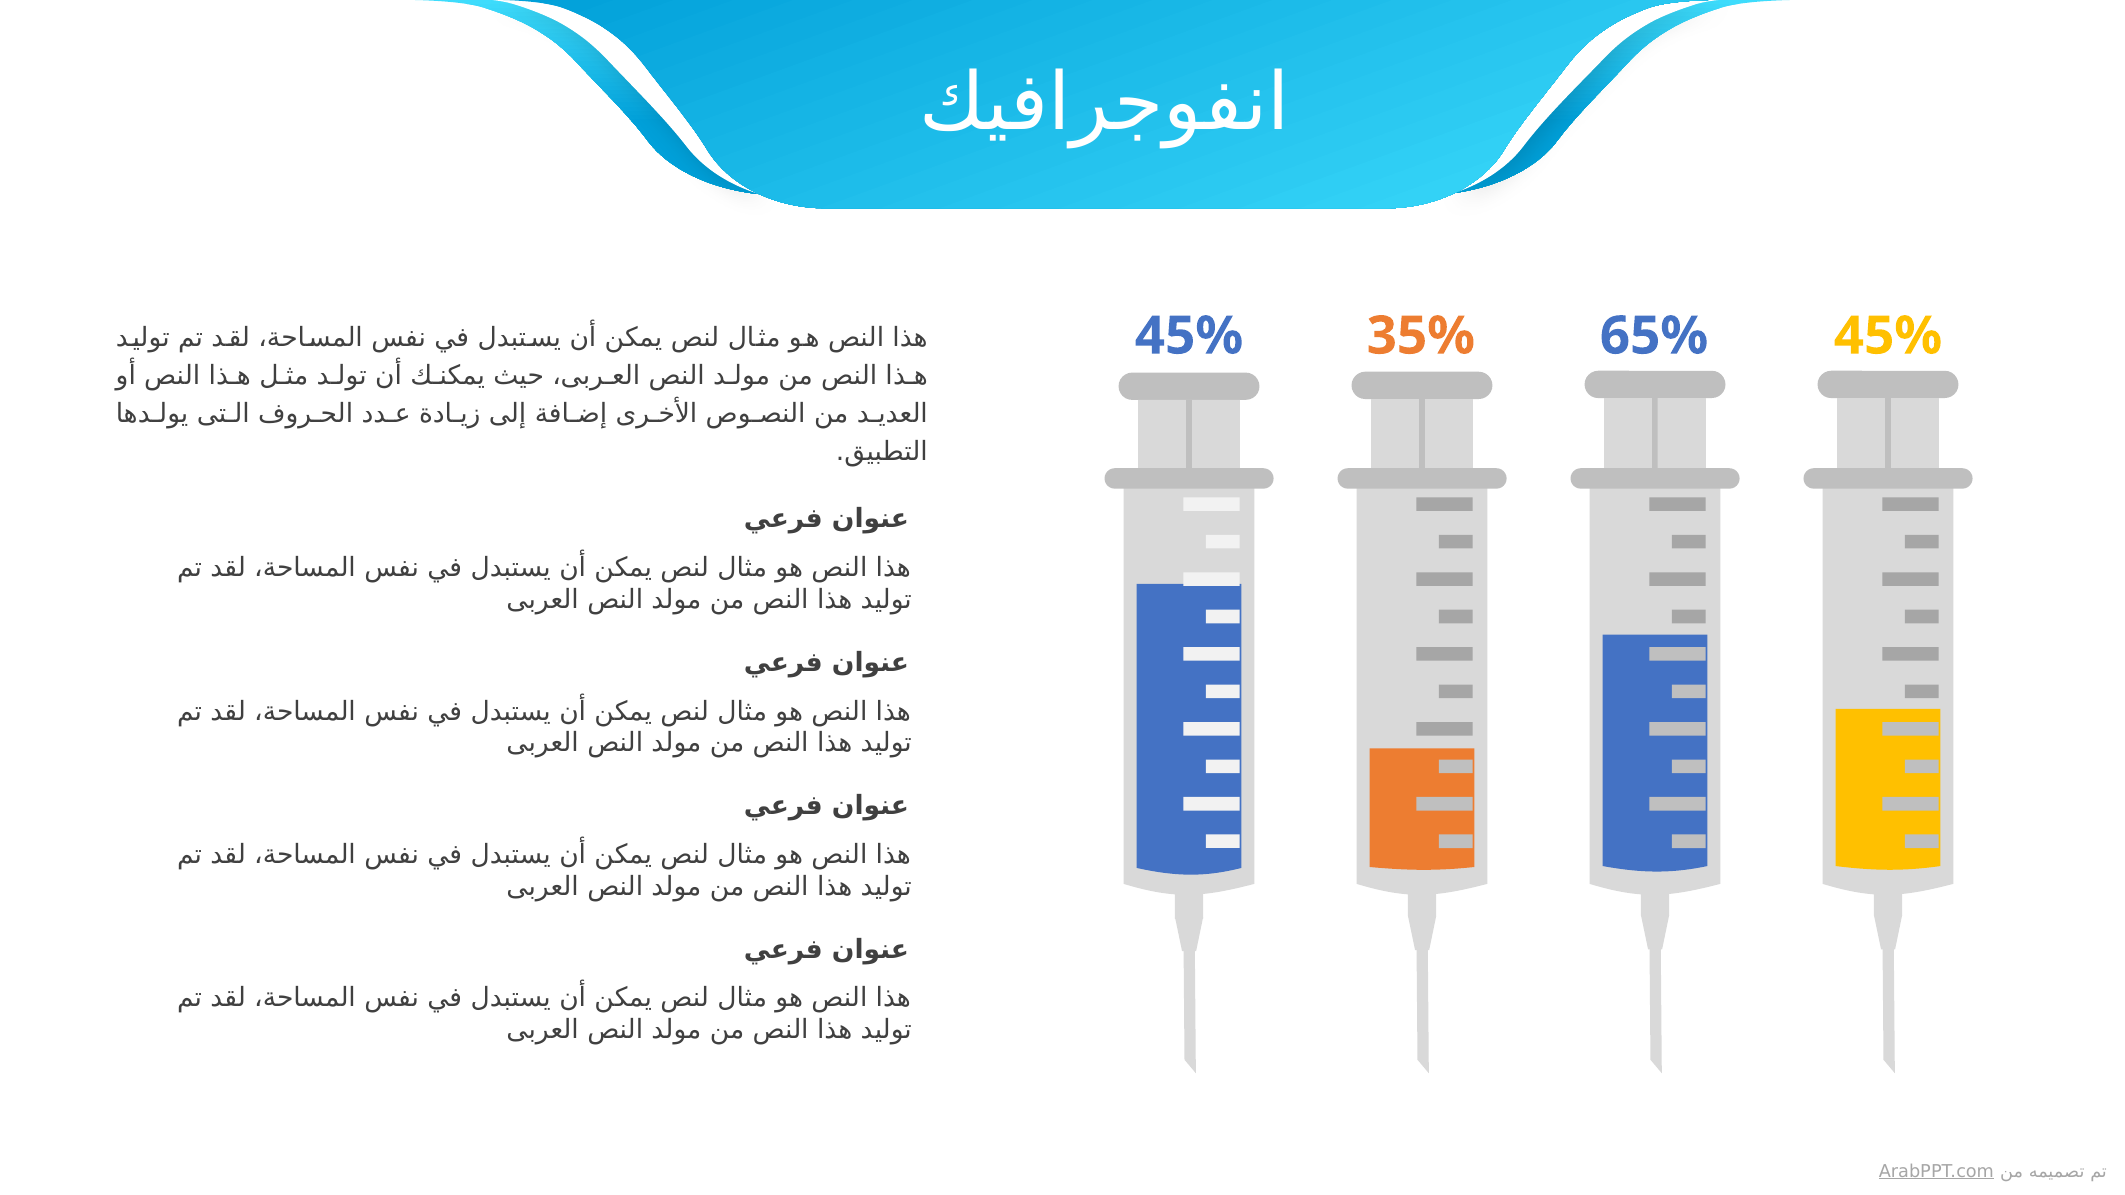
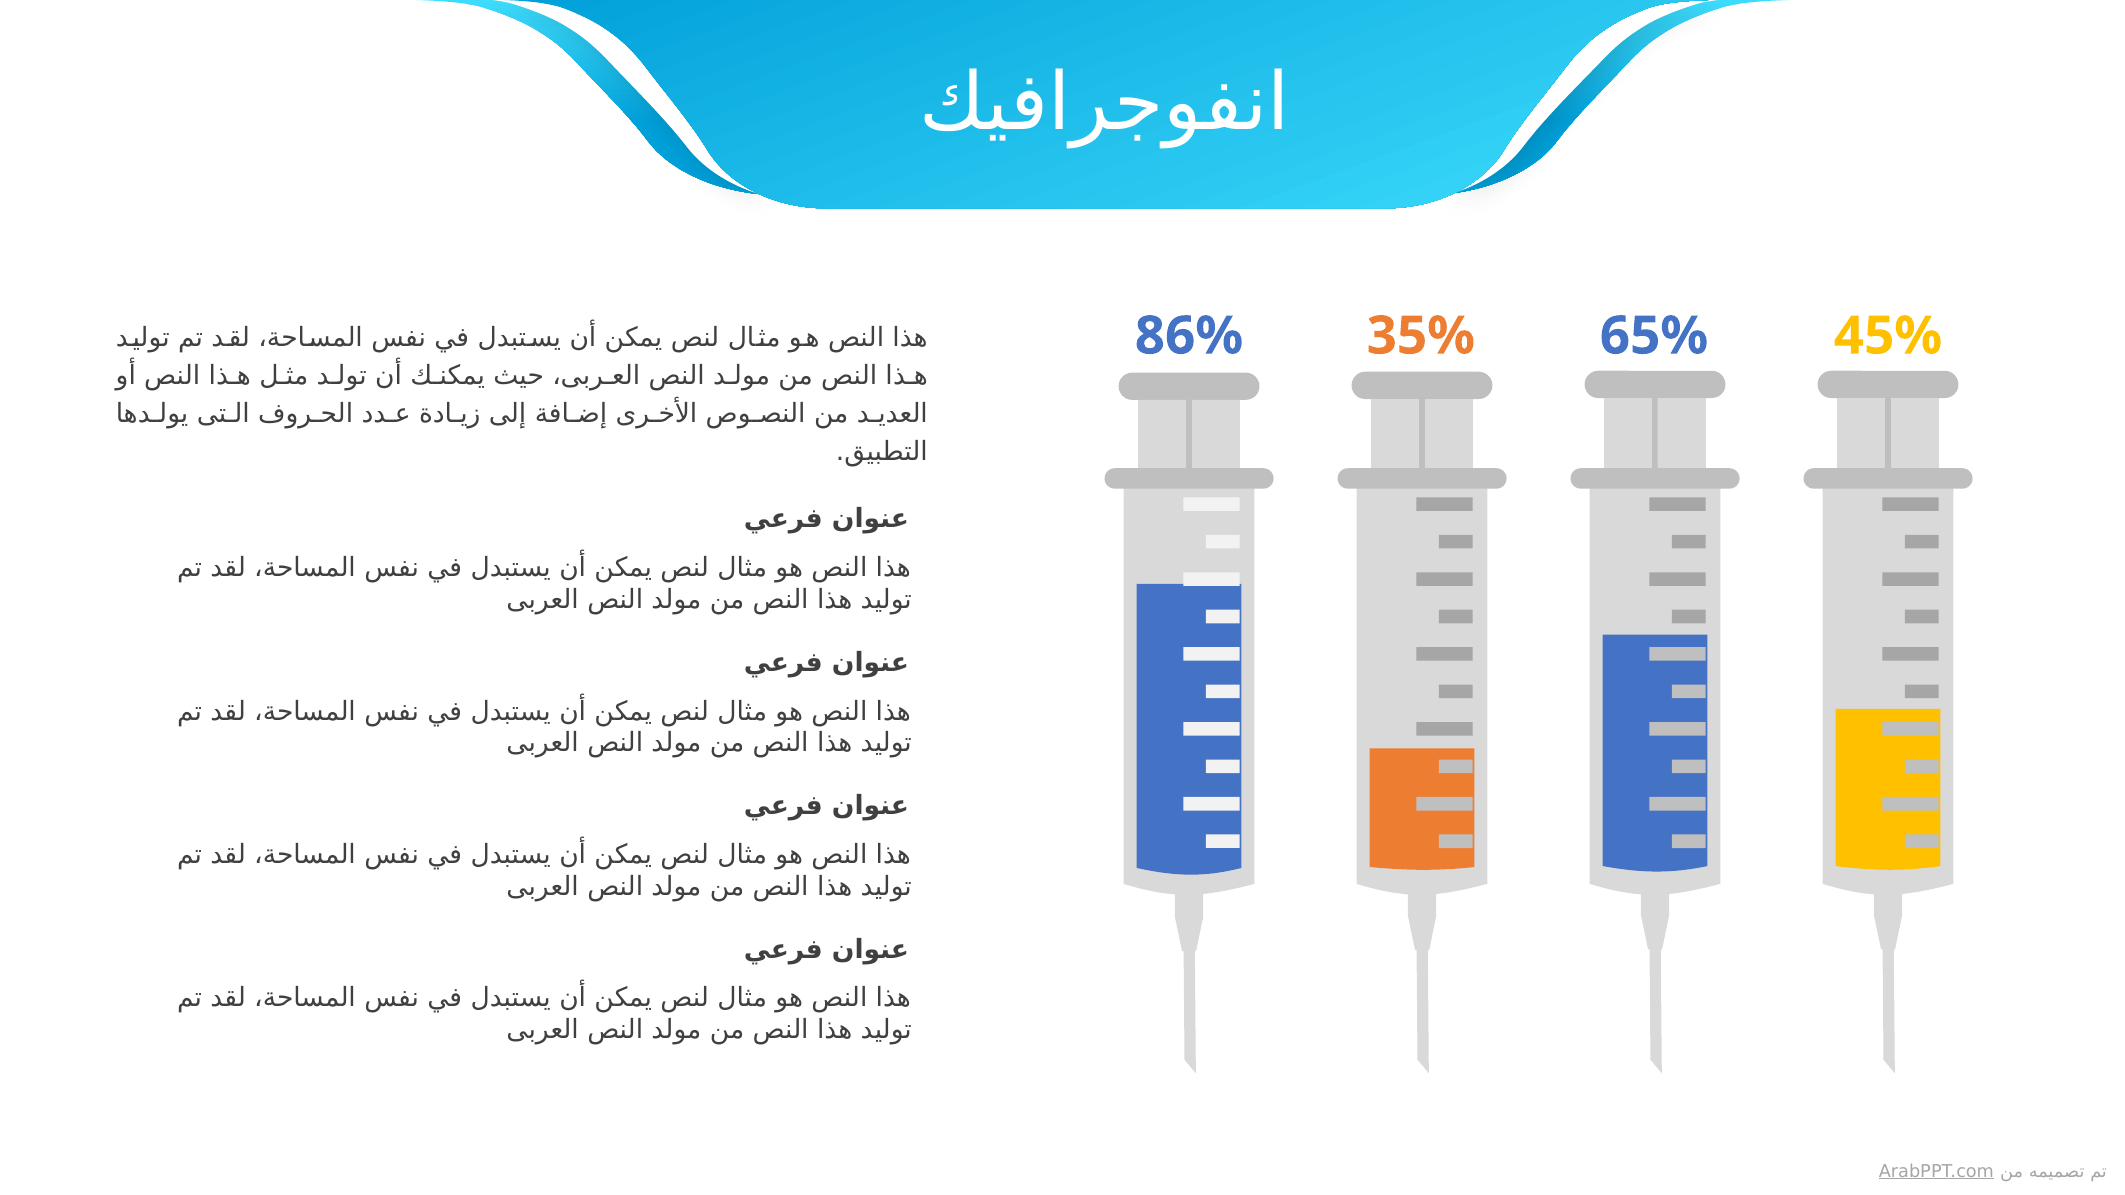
45%: 45% -> 86% (1189, 336)
